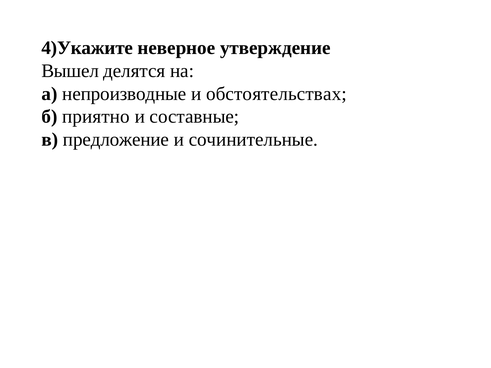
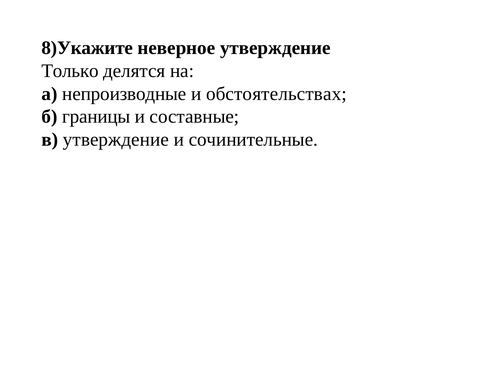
4)Укажите: 4)Укажите -> 8)Укажите (87, 48)
Вышел: Вышел -> Только (70, 71)
приятно: приятно -> границы (96, 117)
в предложение: предложение -> утверждение (116, 140)
